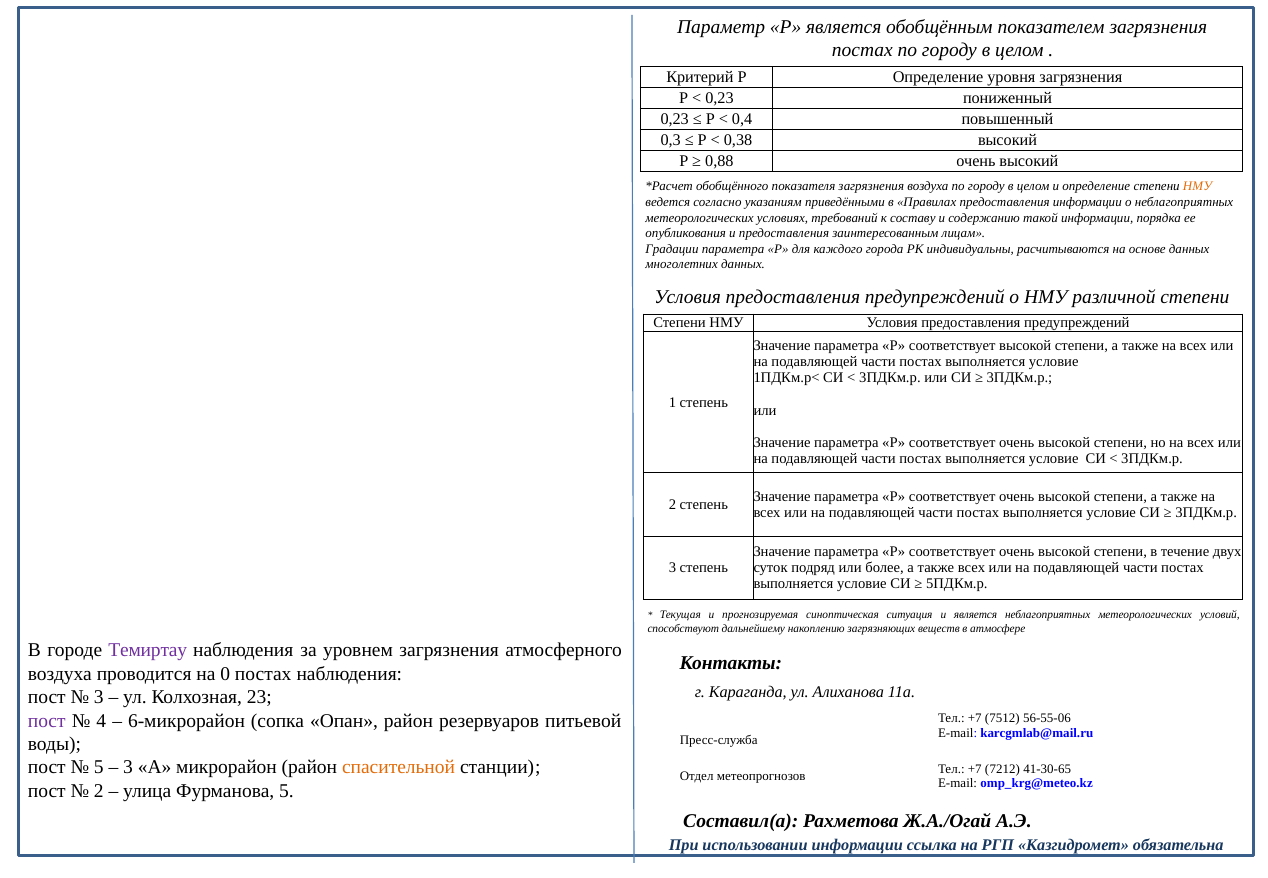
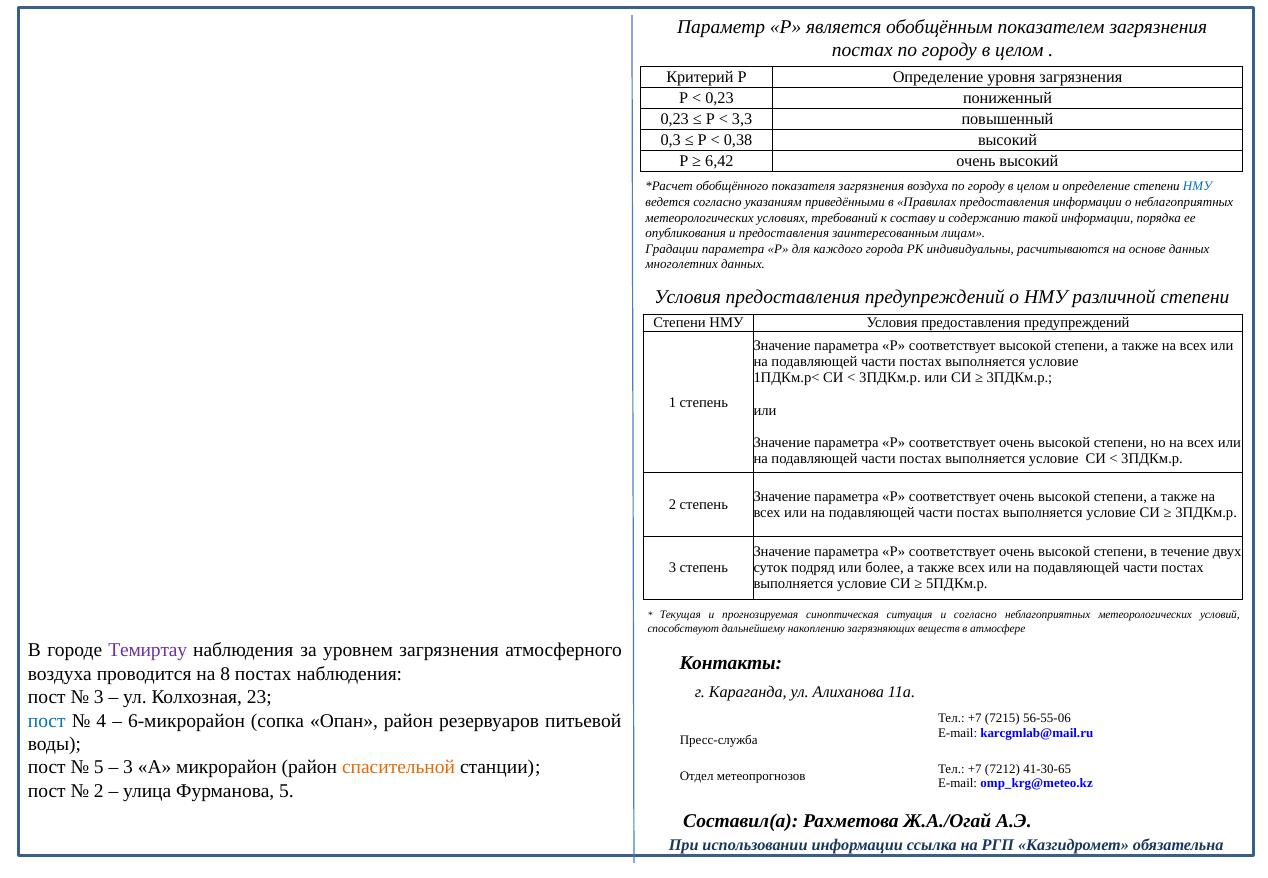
0,4: 0,4 -> 3,3 (742, 119)
0,88: 0,88 -> 6,42 (719, 161)
НМУ colour: orange -> blue (1198, 187)
и является: является -> согласно (975, 615)
0: 0 -> 8 (225, 674)
пост colour: purple -> blue (47, 721)
7512: 7512 -> 7215 (1002, 718)
